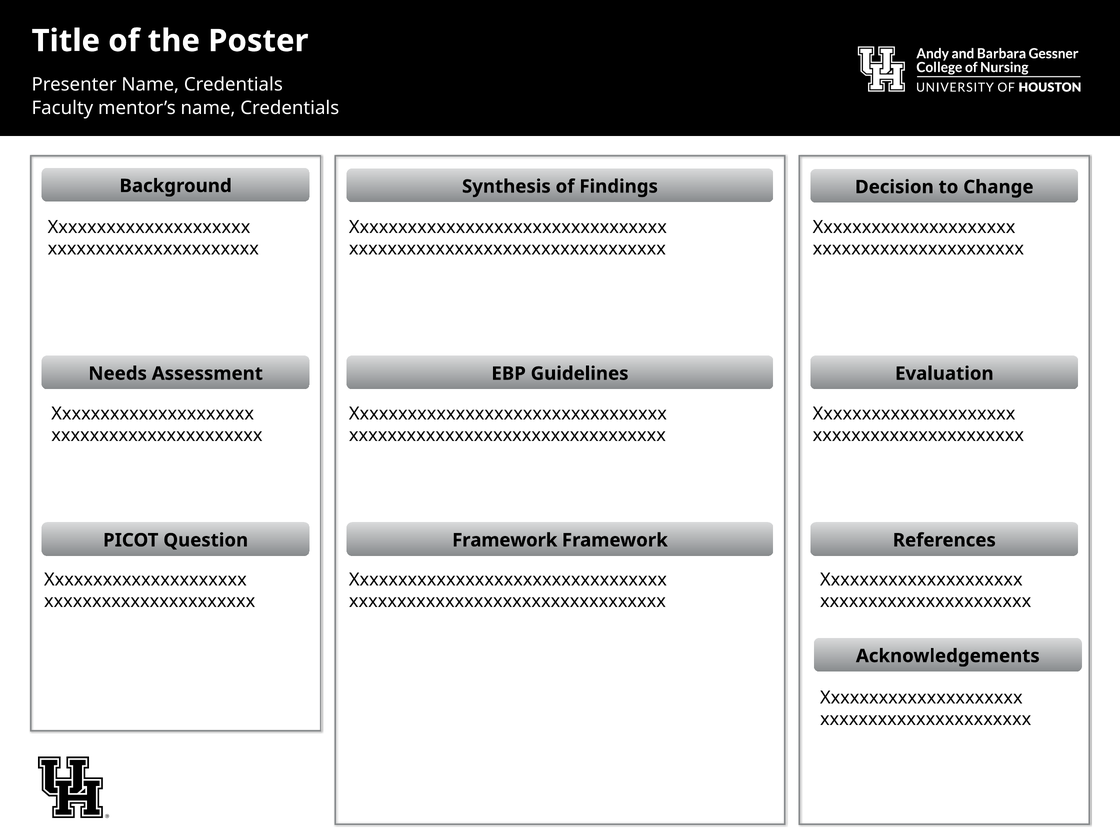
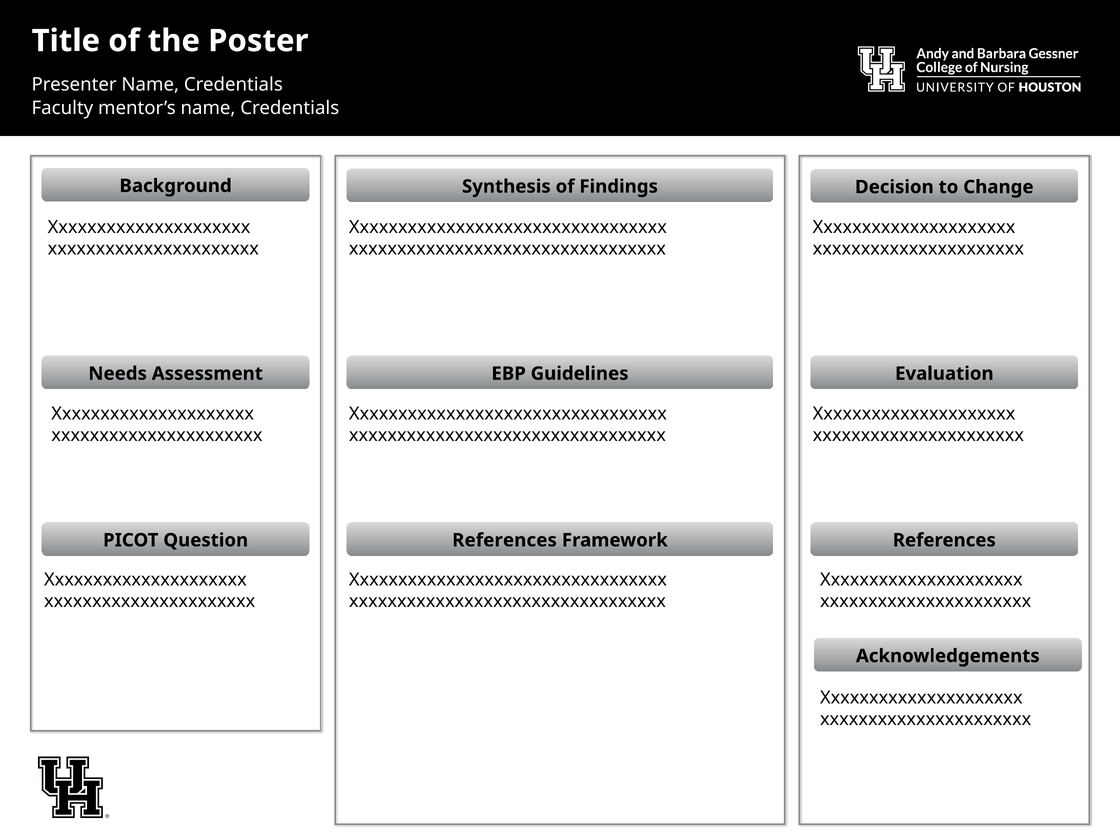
Framework: Framework -> References (505, 540)
